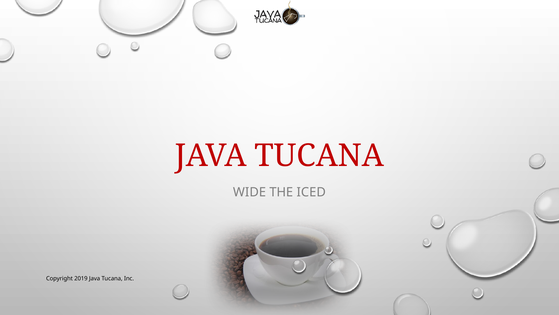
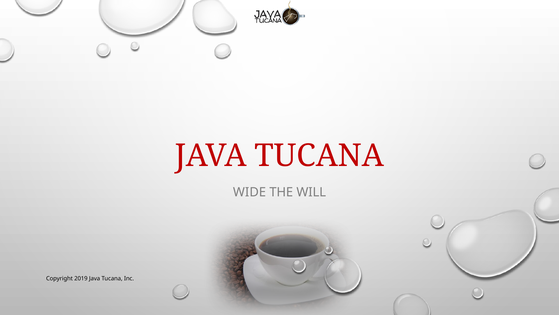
ICED: ICED -> WILL (311, 192)
